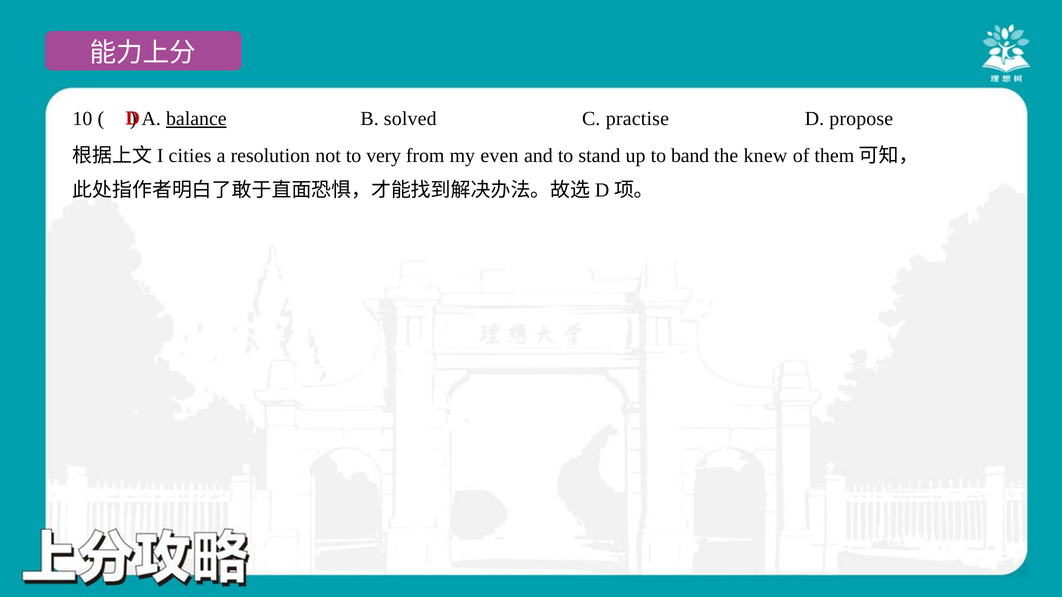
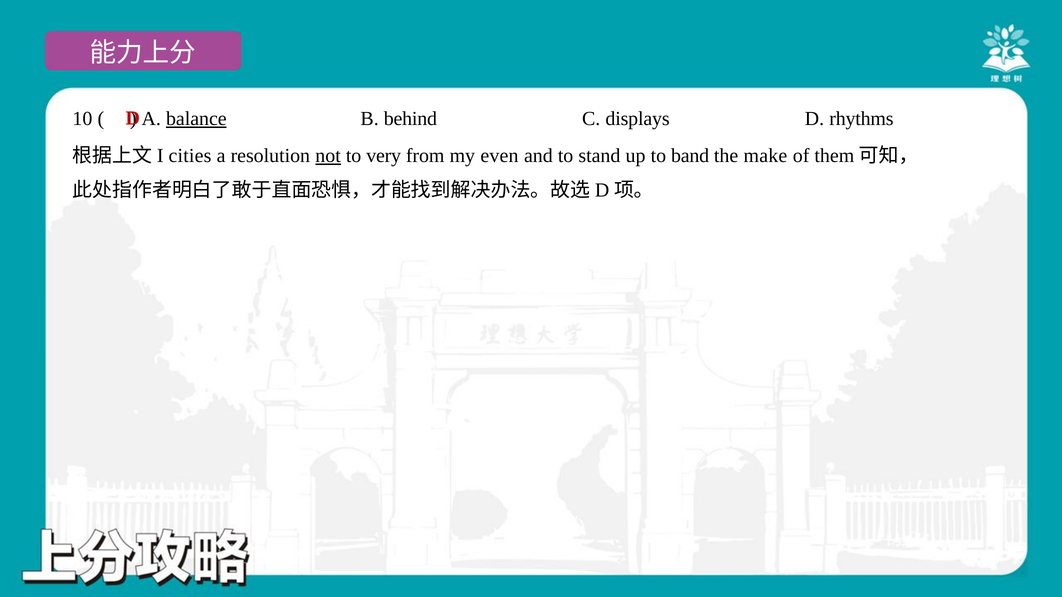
solved: solved -> behind (410, 119)
practise: practise -> displays (638, 119)
propose: propose -> rhythms (861, 119)
not underline: none -> present (328, 156)
knew: knew -> make (765, 156)
